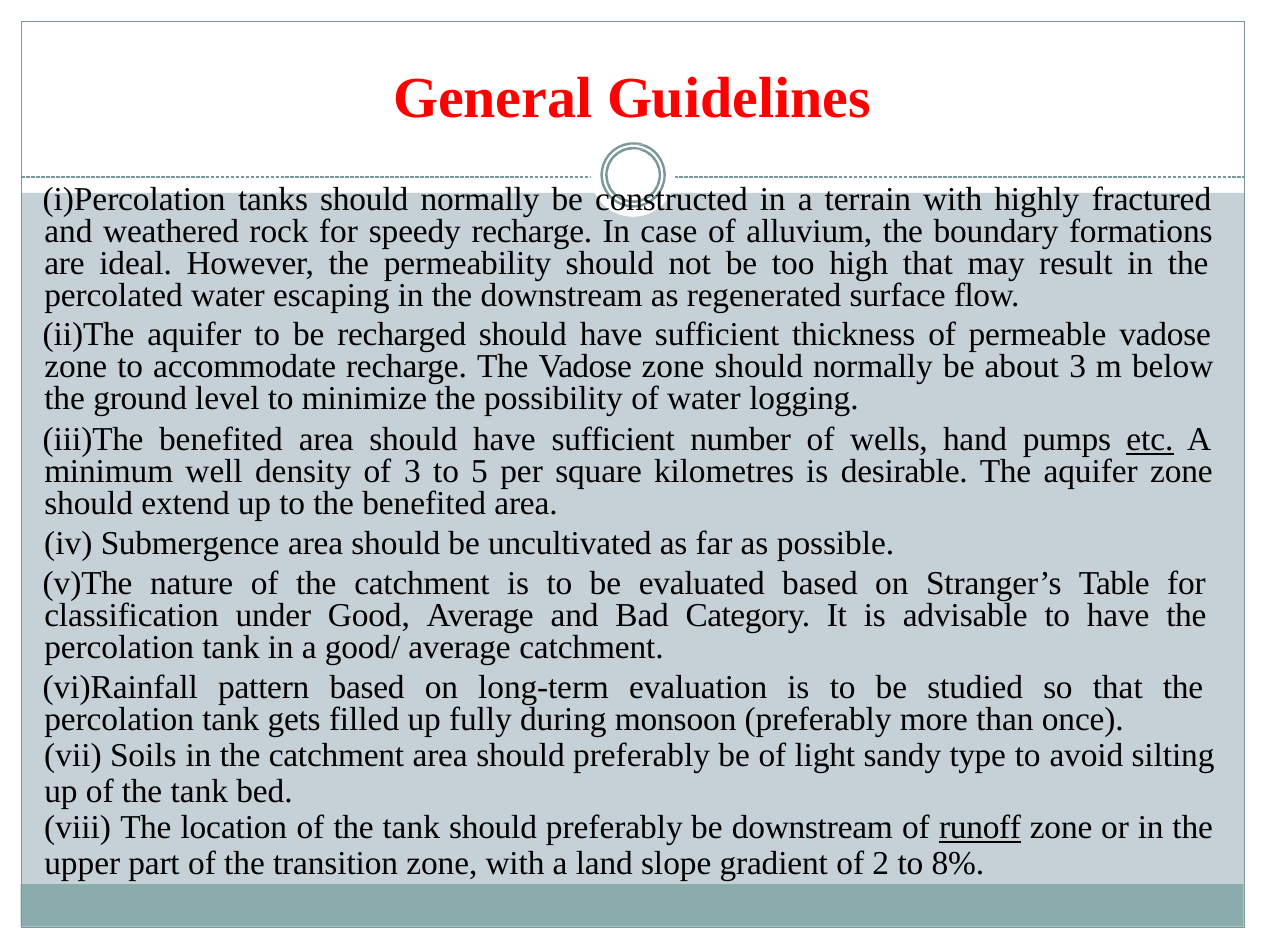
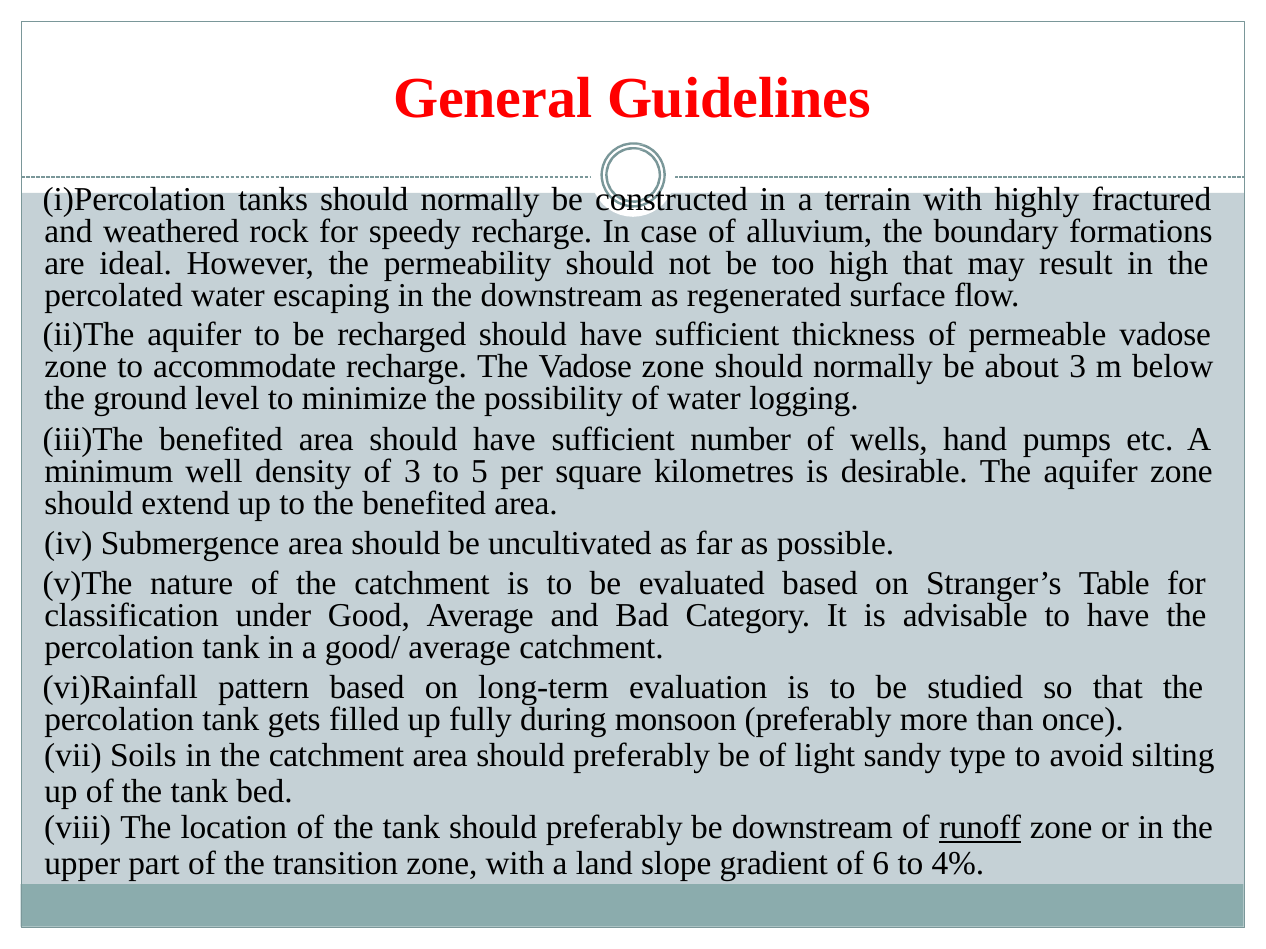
etc underline: present -> none (1150, 440)
2: 2 -> 6 (881, 864)
8%: 8% -> 4% (958, 864)
